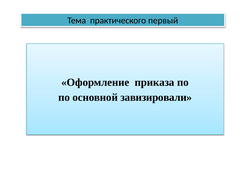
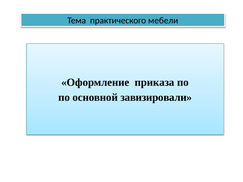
первый: первый -> мебели (163, 21)
